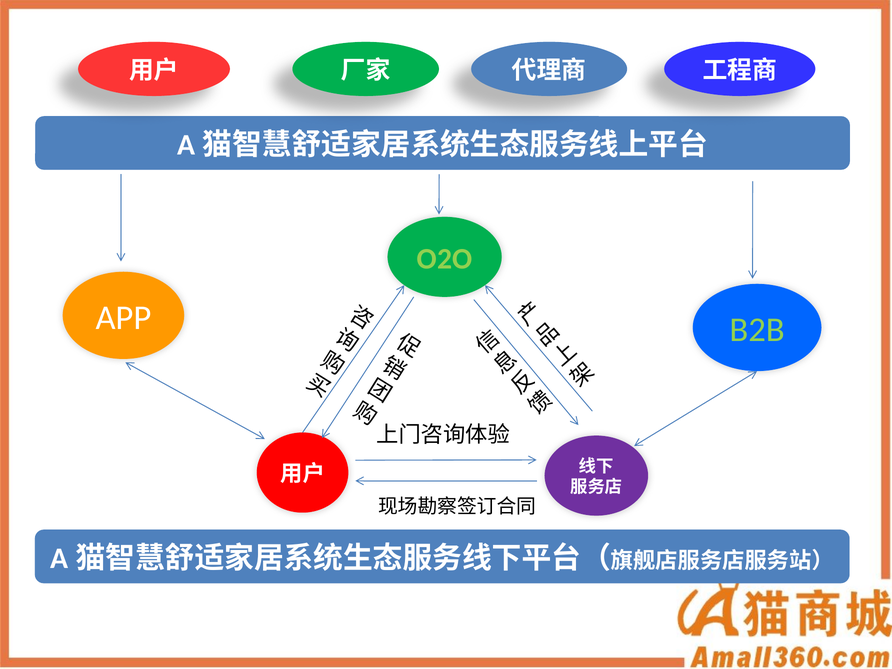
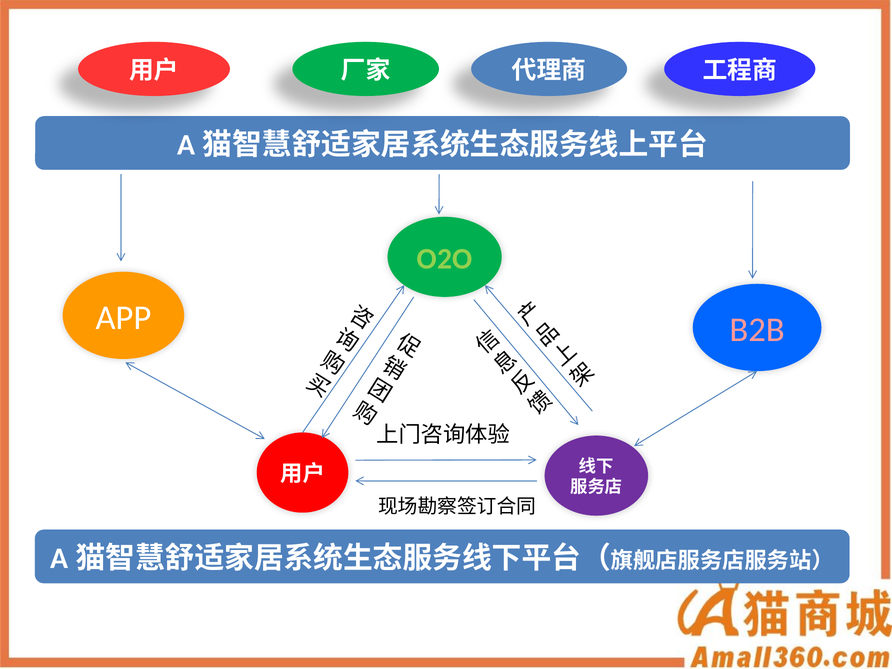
B2B colour: light green -> pink (757, 330)
